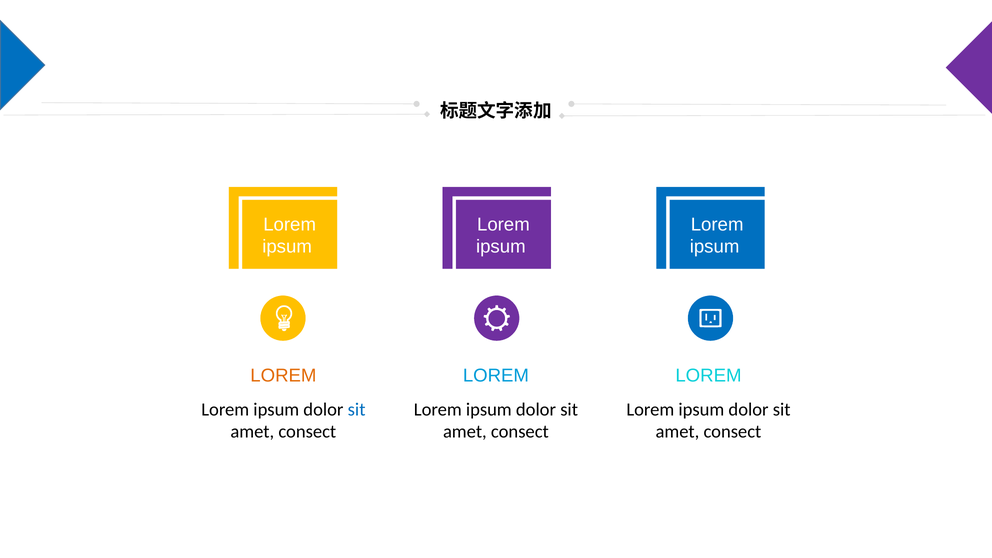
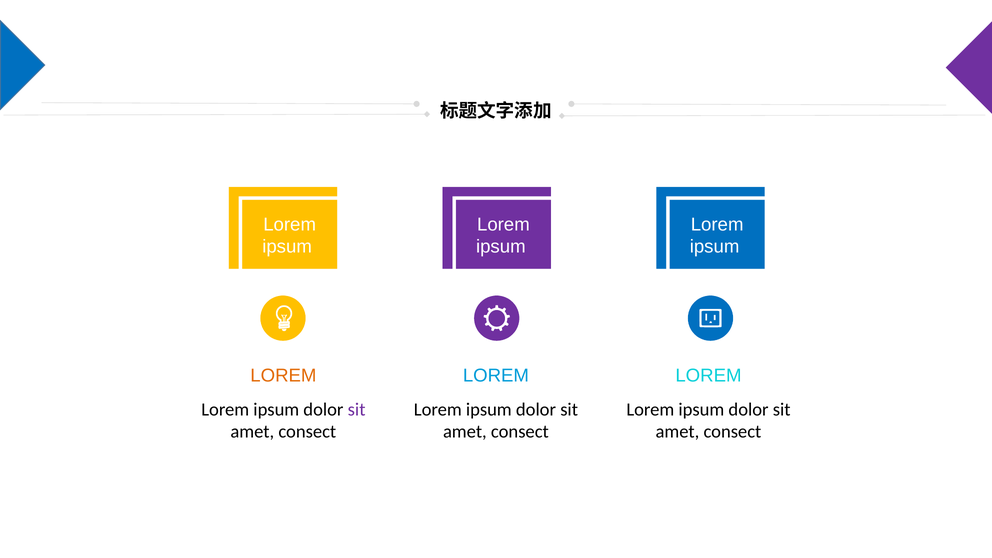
sit colour: blue -> purple (357, 410)
